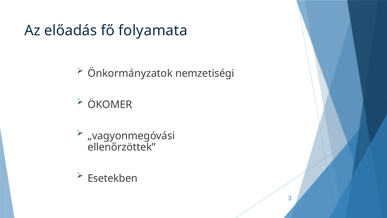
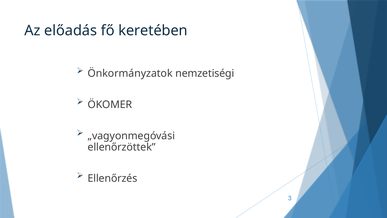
folyamata: folyamata -> keretében (153, 31)
Esetekben: Esetekben -> Ellenőrzés (112, 178)
